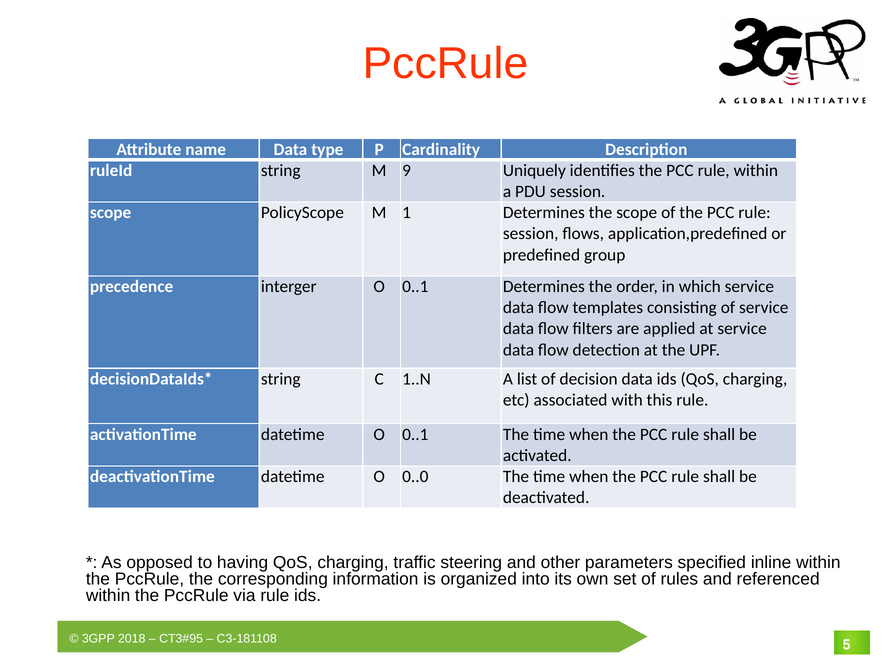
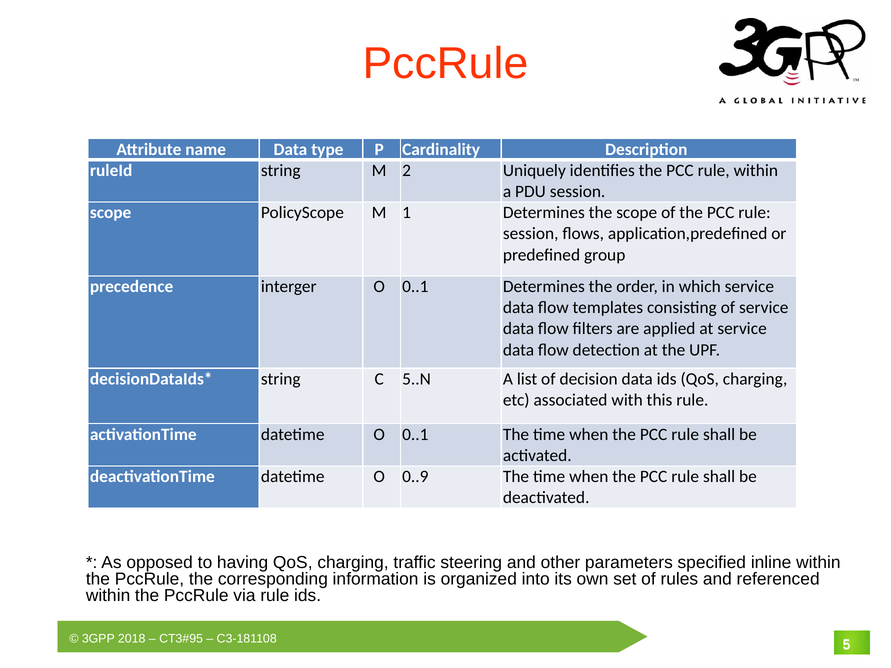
9: 9 -> 2 (407, 171)
1..N: 1..N -> 5..N (417, 379)
0..0: 0..0 -> 0..9 (415, 477)
